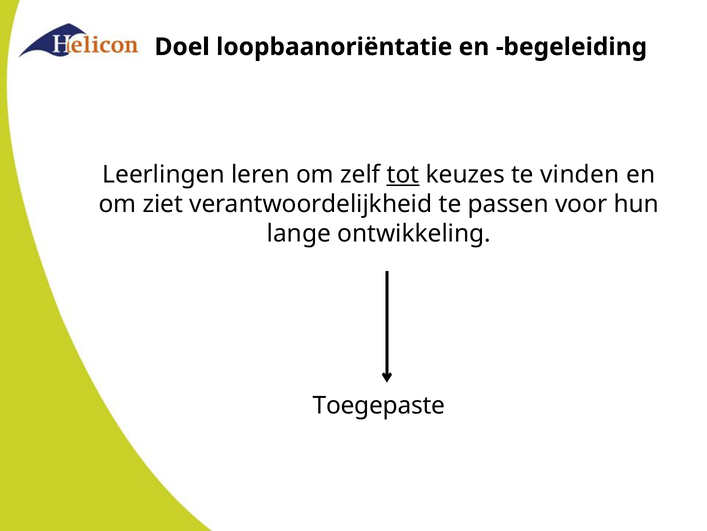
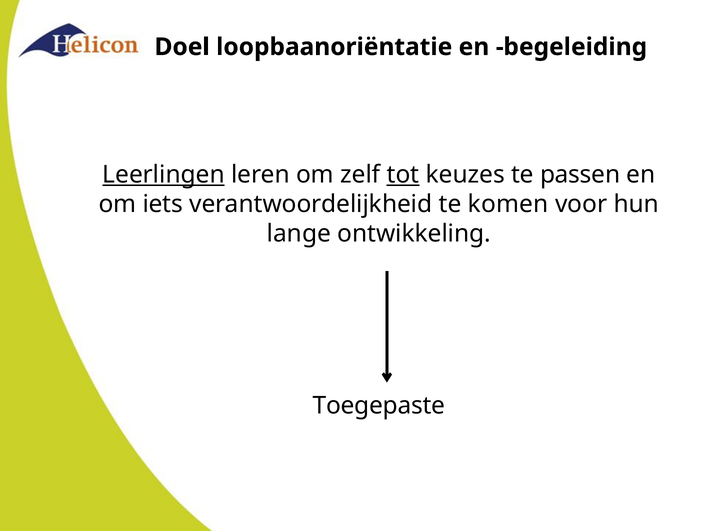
Leerlingen underline: none -> present (164, 175)
vinden: vinden -> passen (580, 175)
ziet: ziet -> iets (163, 204)
passen: passen -> komen (508, 204)
